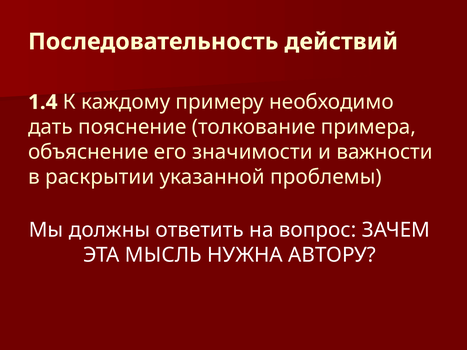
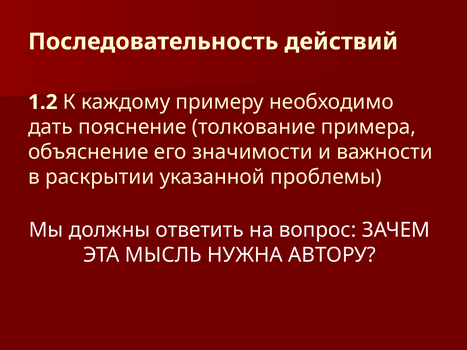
1.4: 1.4 -> 1.2 (43, 102)
